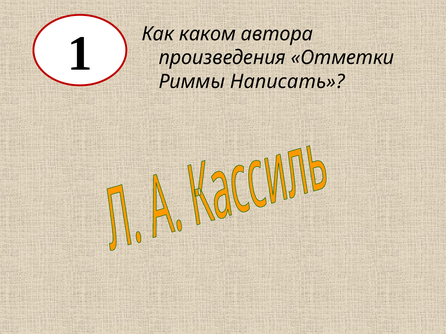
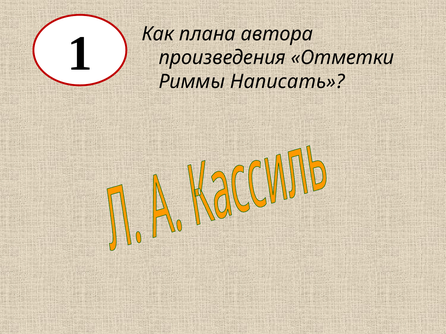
каком: каком -> плана (207, 34)
